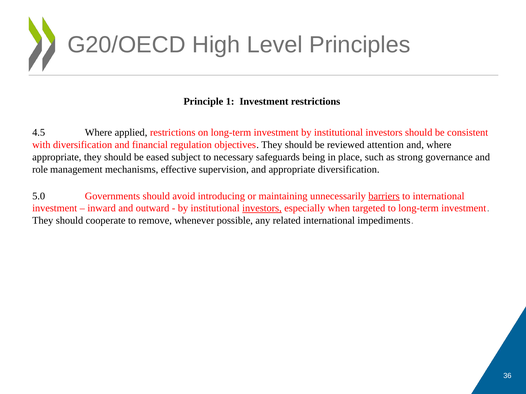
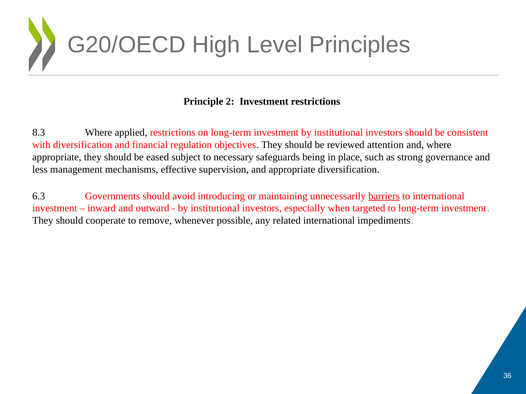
1: 1 -> 2 (230, 102)
4.5: 4.5 -> 8.3 (39, 133)
role: role -> less (40, 170)
5.0: 5.0 -> 6.3 (39, 196)
investors underline: present -> none (262, 209)
